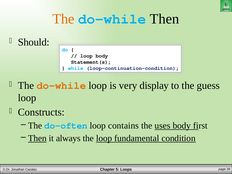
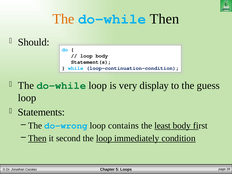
do-while colour: orange -> green (61, 85)
Constructs: Constructs -> Statements (41, 112)
do-often: do-often -> do-wrong (66, 126)
uses: uses -> least (163, 126)
always: always -> second (68, 138)
fundamental: fundamental -> immediately (137, 138)
